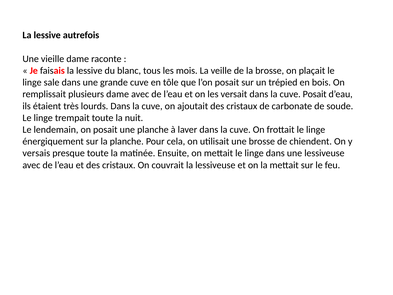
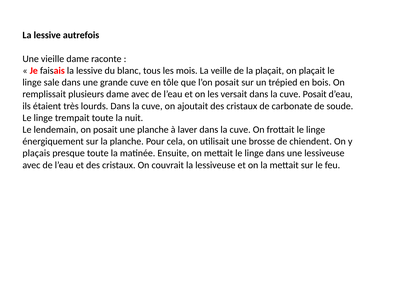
la brosse: brosse -> plaçait (270, 71)
versais: versais -> plaçais (36, 153)
